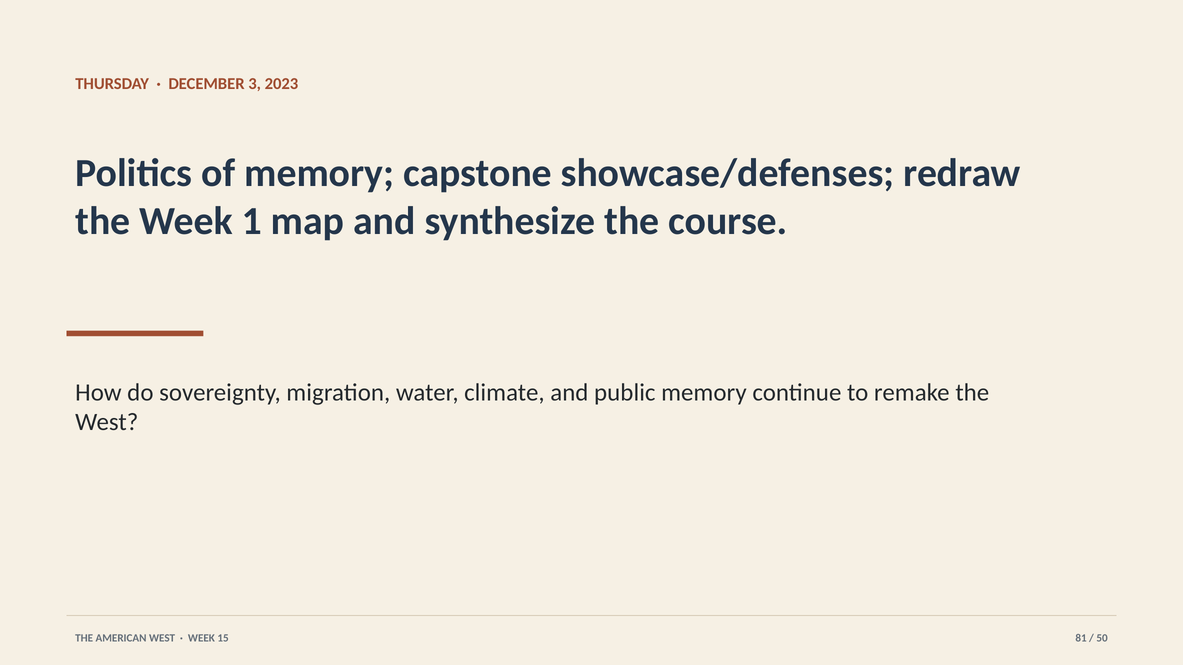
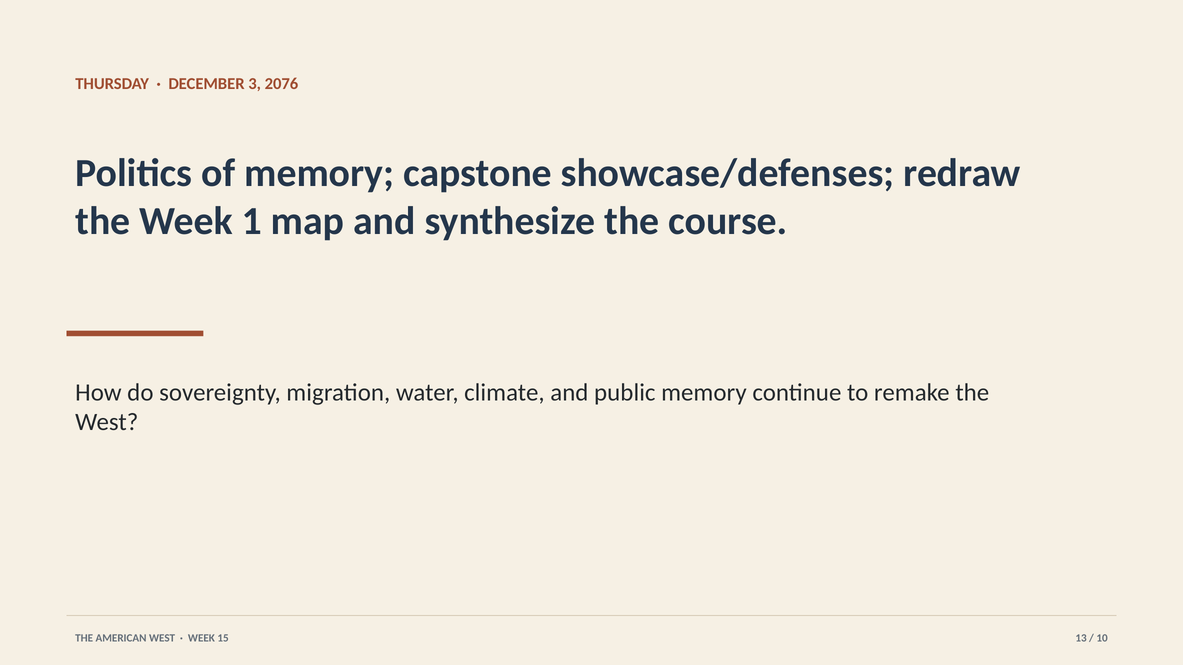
2023: 2023 -> 2076 (281, 84)
81: 81 -> 13 (1081, 638)
50: 50 -> 10 (1102, 638)
